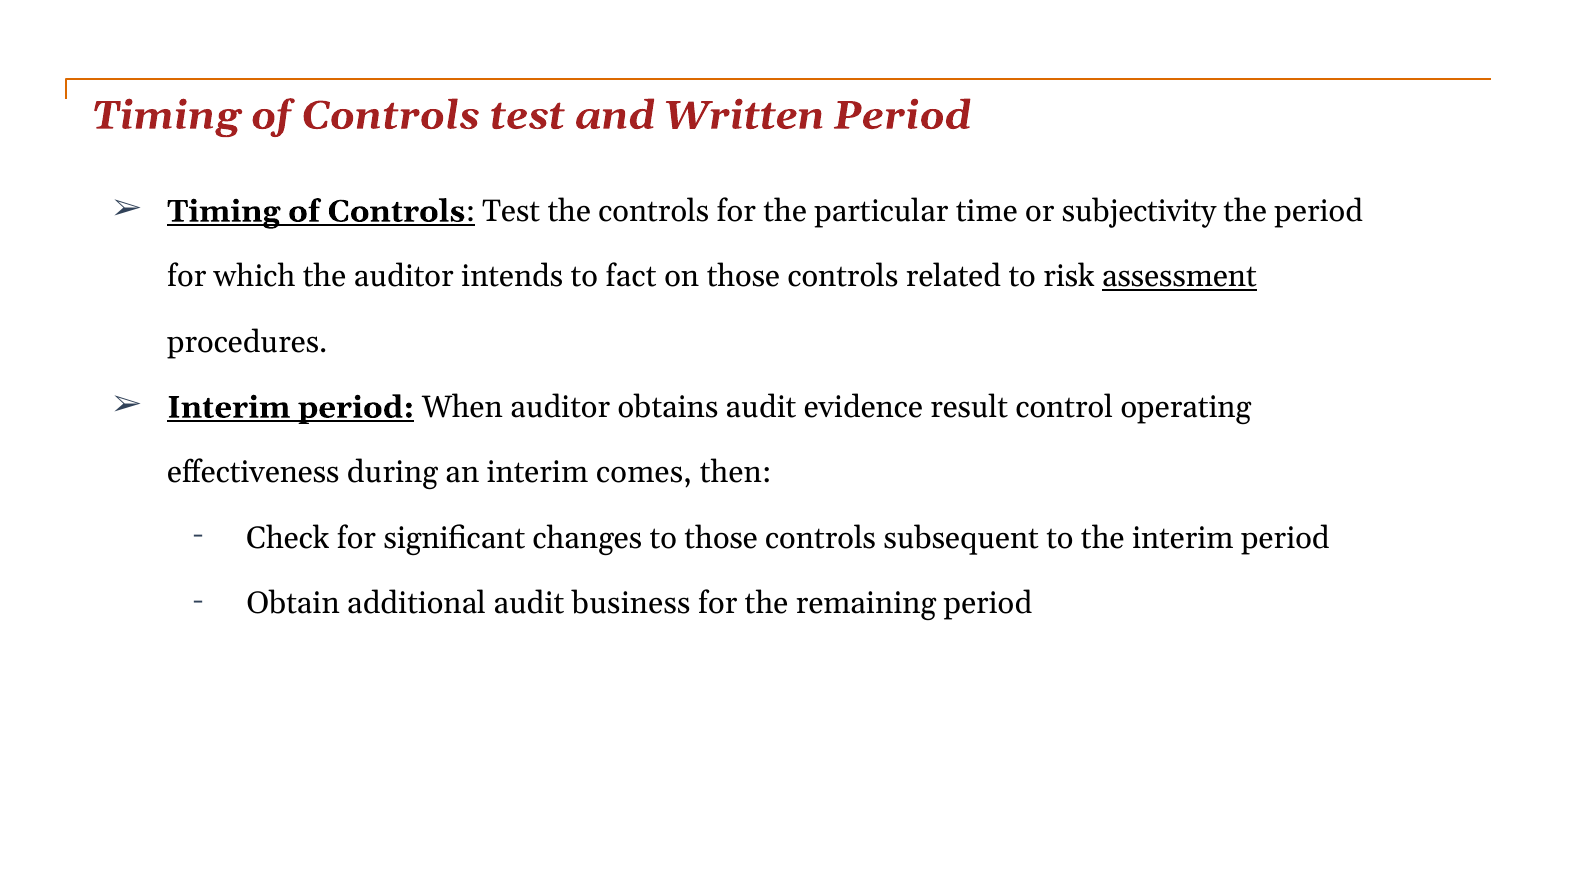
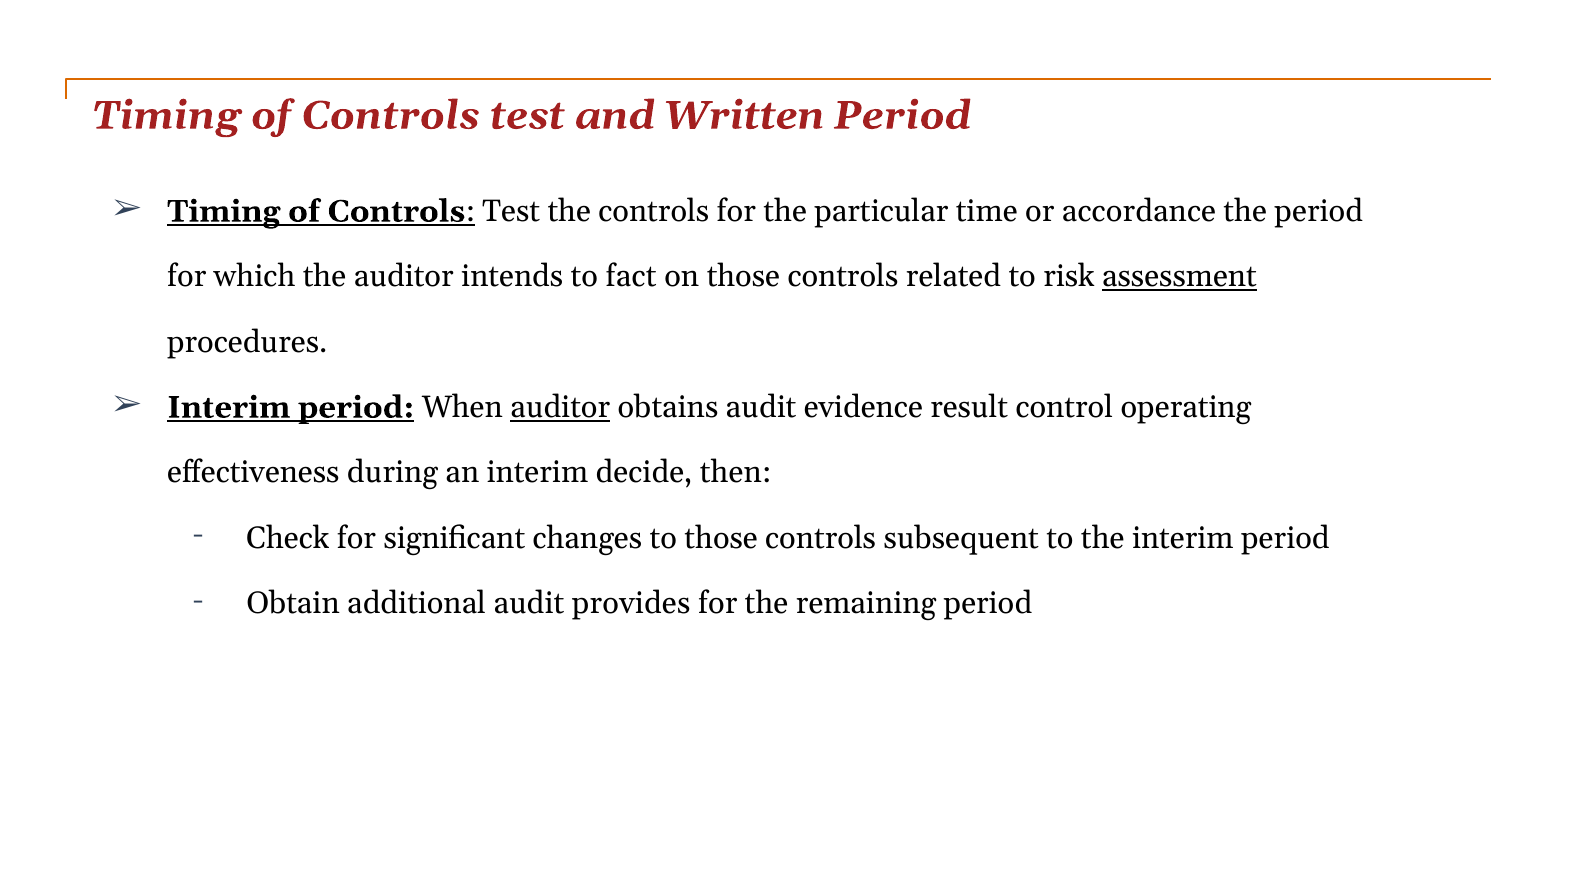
subjectivity: subjectivity -> accordance (1139, 211)
auditor underline: none -> present (560, 408)
comes: comes -> decide (644, 473)
business: business -> provides (631, 604)
